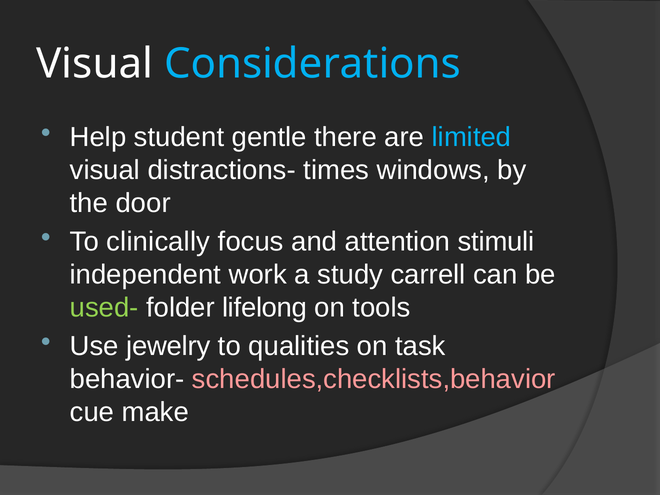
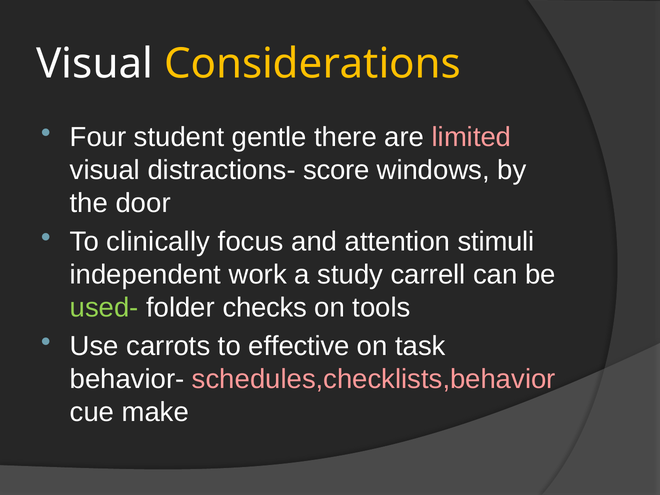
Considerations colour: light blue -> yellow (313, 64)
Help: Help -> Four (98, 137)
limited colour: light blue -> pink (472, 137)
times: times -> score (336, 170)
lifelong: lifelong -> checks (265, 308)
jewelry: jewelry -> carrots (168, 346)
qualities: qualities -> effective (299, 346)
